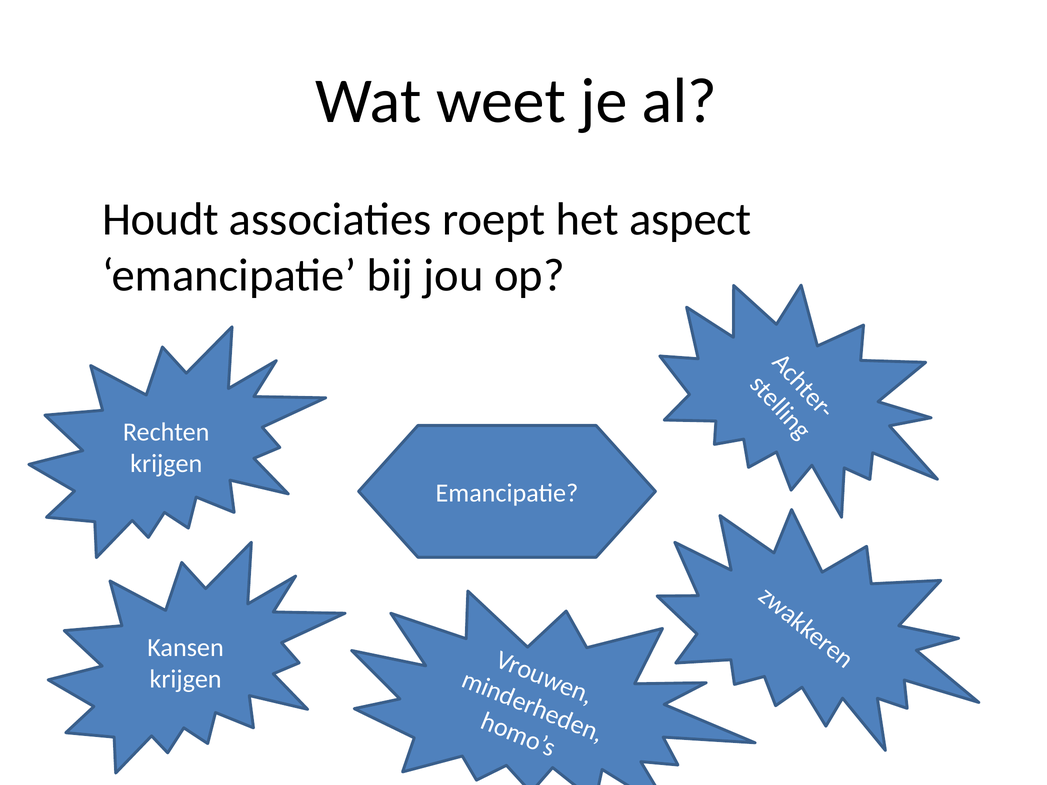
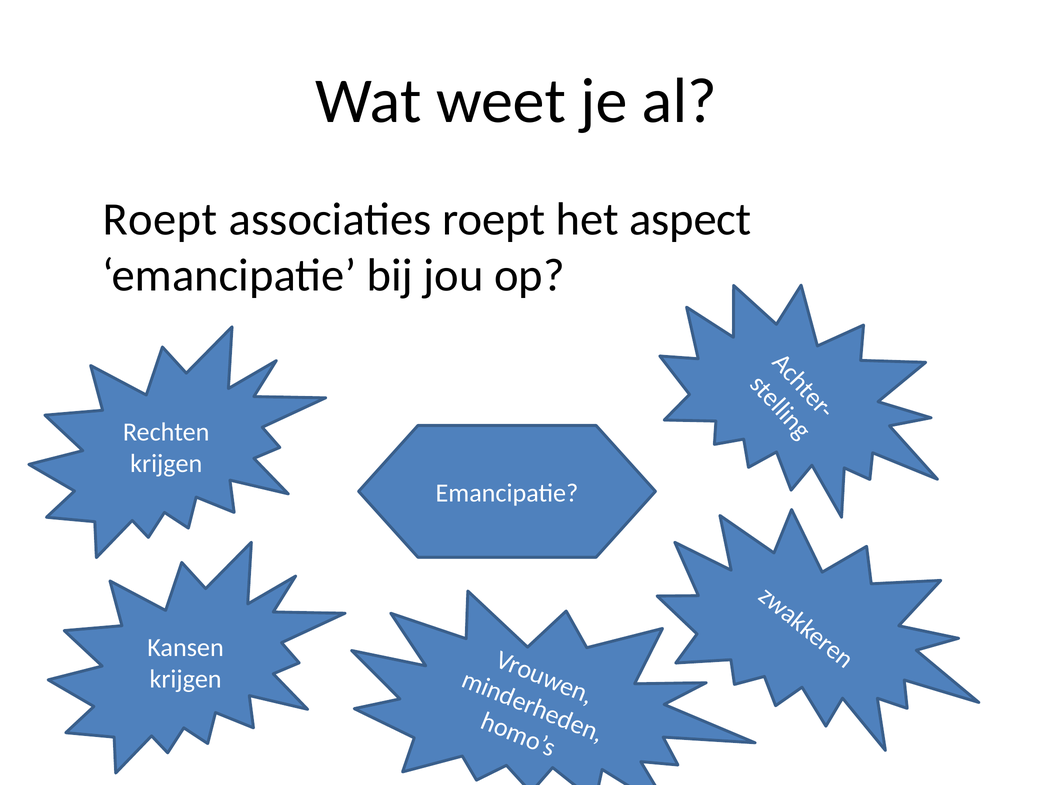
Houdt: Houdt -> Roept (160, 220)
